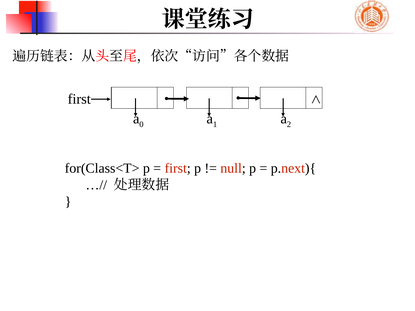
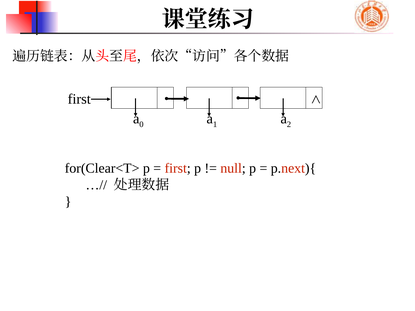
for(Class<T>: for(Class<T> -> for(Clear<T> (102, 168)
